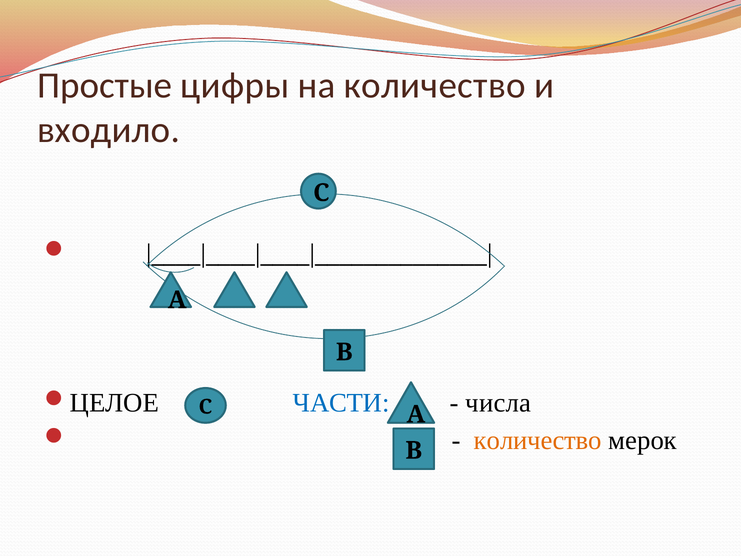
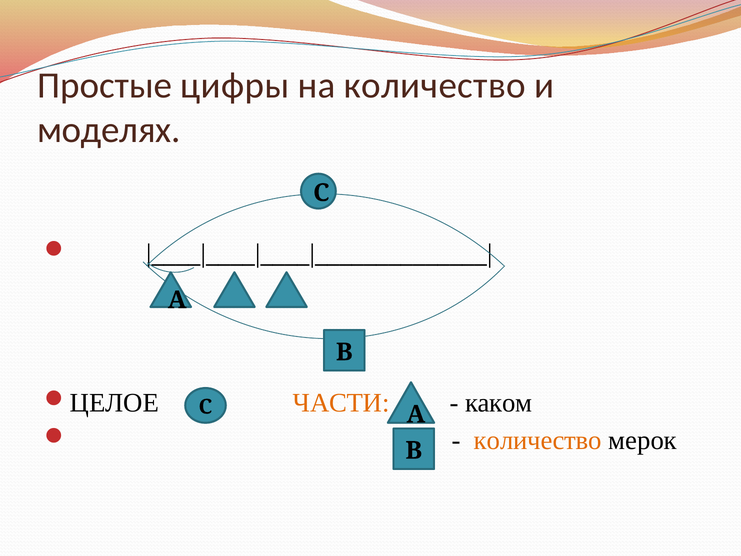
входило: входило -> моделях (109, 130)
ЧАСТИ colour: blue -> orange (341, 403)
числа: числа -> каком (499, 403)
